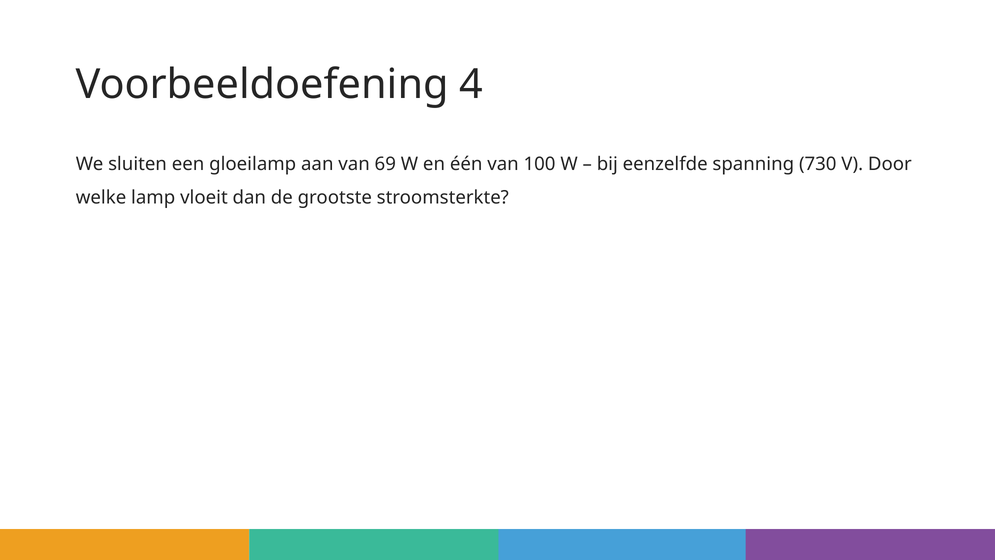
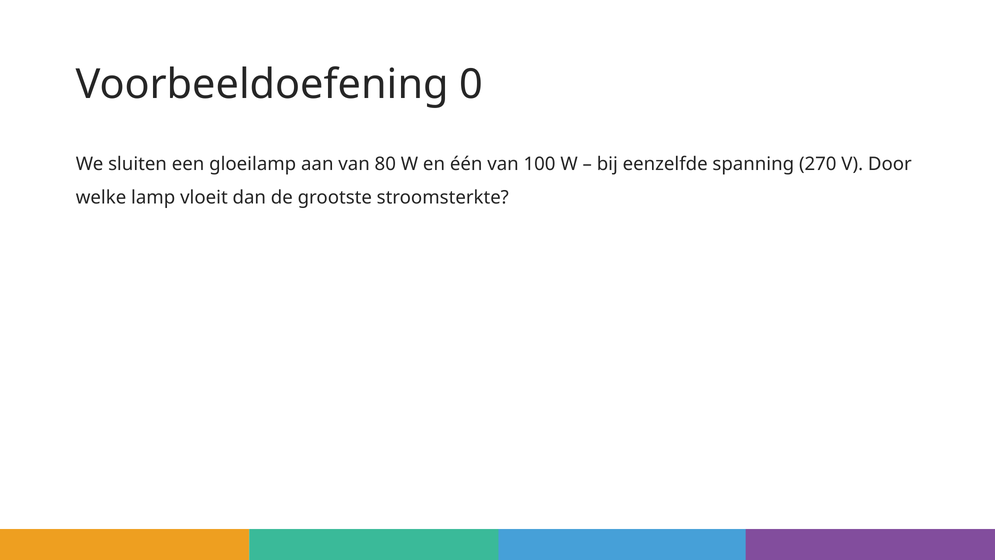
4: 4 -> 0 (471, 84)
69: 69 -> 80 (385, 164)
730: 730 -> 270 (818, 164)
